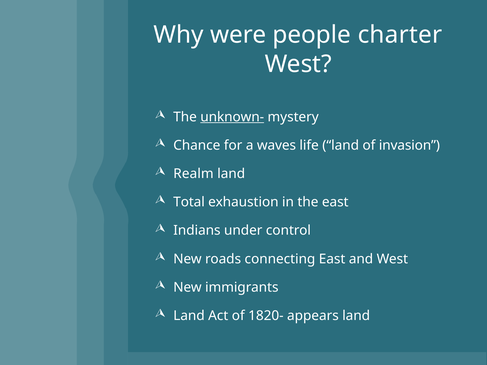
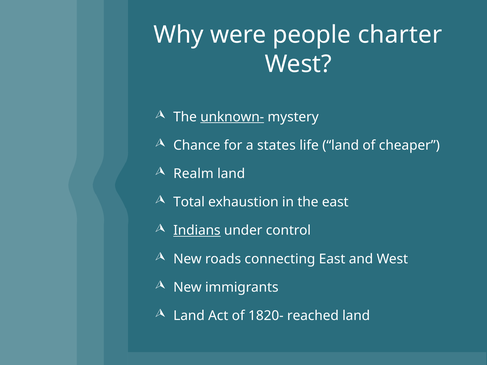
waves: waves -> states (276, 145)
invasion: invasion -> cheaper (409, 145)
Indians underline: none -> present (197, 231)
appears: appears -> reached (313, 316)
